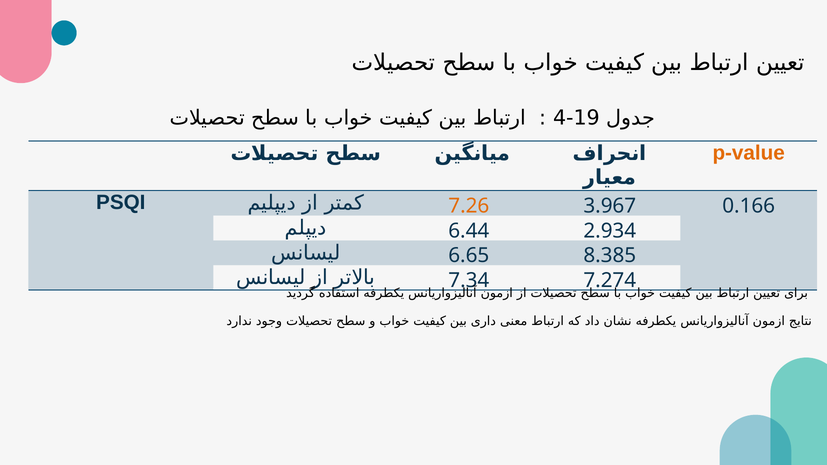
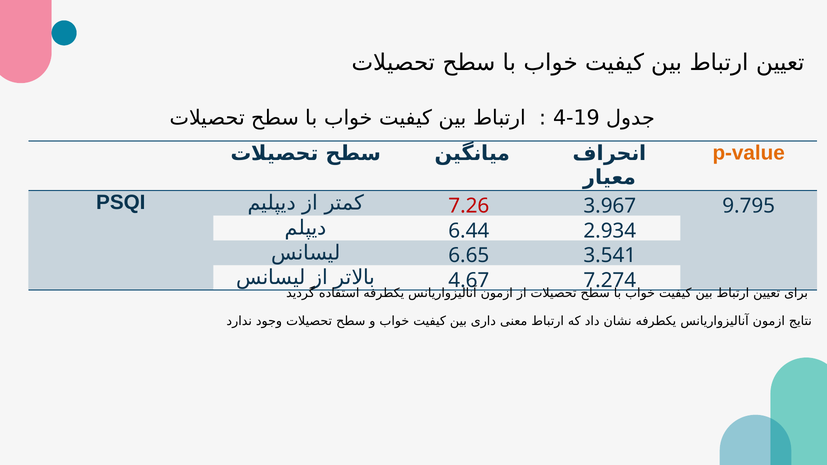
7.26 colour: orange -> red (469, 206)
0.166: 0.166 -> 9.795 (749, 206)
8.385: 8.385 -> 3.541 (610, 256)
7.34: 7.34 -> 4.67 (469, 281)
